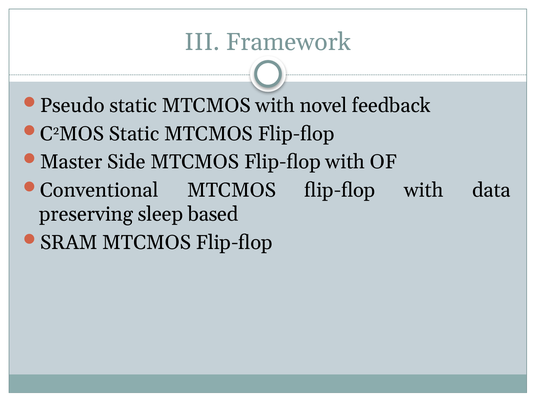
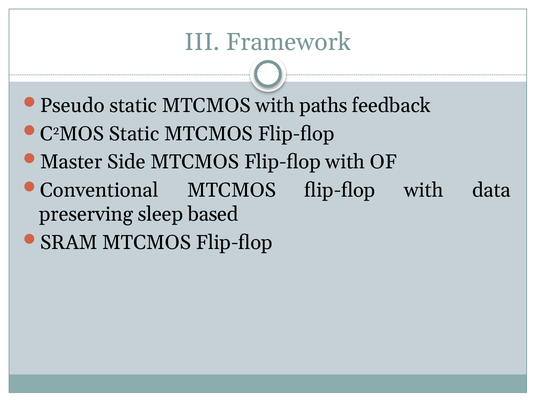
novel: novel -> paths (323, 106)
